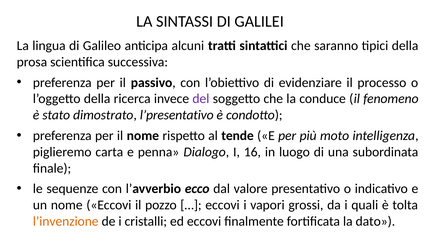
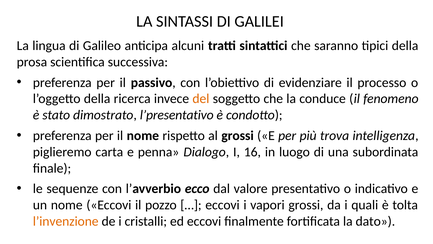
del colour: purple -> orange (201, 99)
al tende: tende -> grossi (238, 135)
moto: moto -> trova (335, 135)
